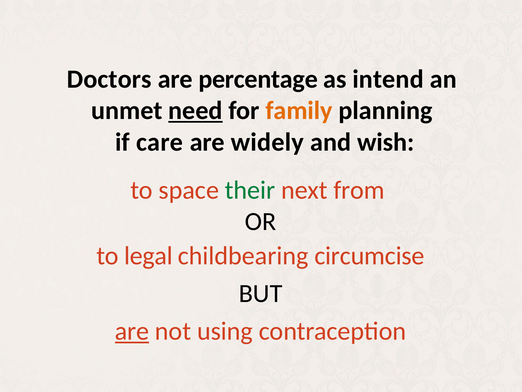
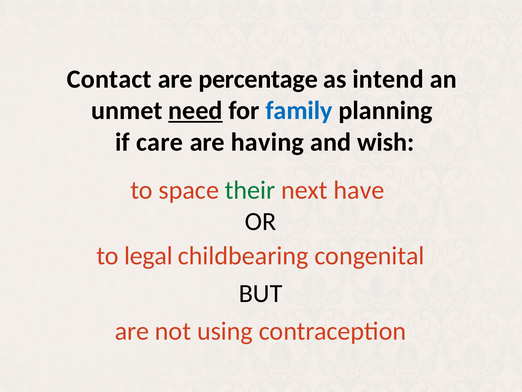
Doctors: Doctors -> Contact (109, 79)
family colour: orange -> blue (299, 111)
widely: widely -> having (267, 142)
from: from -> have (359, 190)
circumcise: circumcise -> congenital (369, 256)
are underline: present -> none (132, 331)
